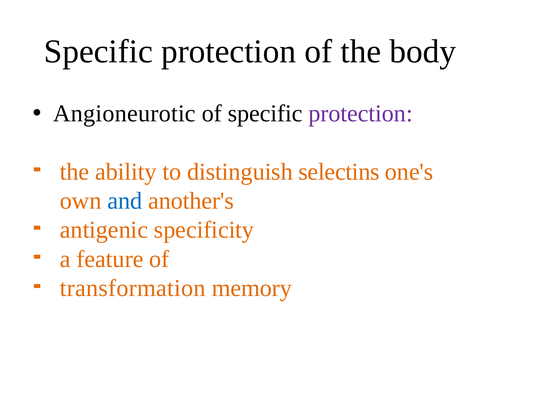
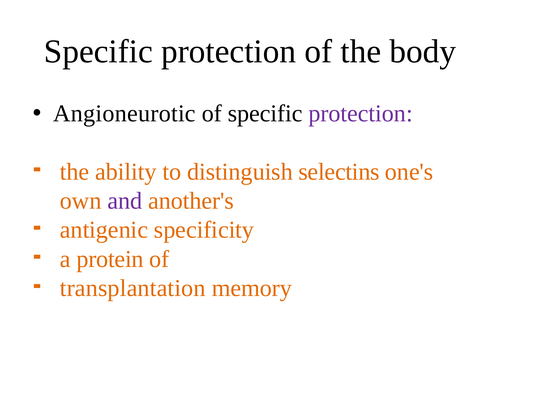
and colour: blue -> purple (125, 201)
feature: feature -> protein (110, 259)
transformation: transformation -> transplantation (133, 288)
